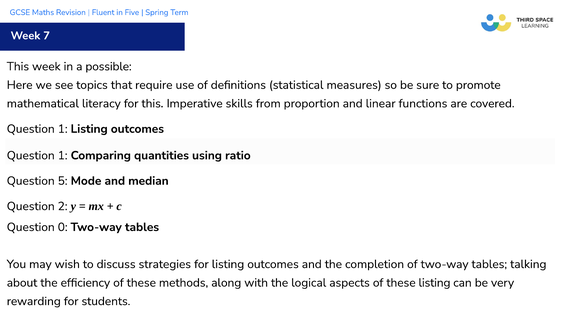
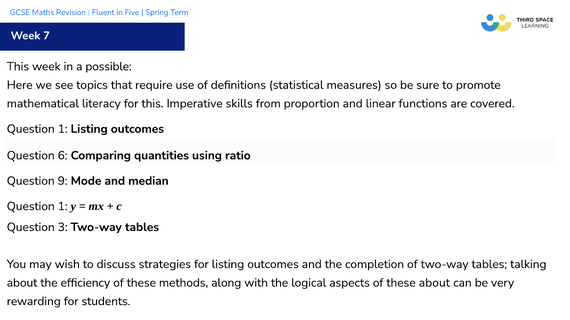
1: 1 -> 6 (63, 156)
5: 5 -> 9 (63, 181)
2: 2 -> 1 (63, 207)
0: 0 -> 3 (63, 228)
these listing: listing -> about (434, 283)
